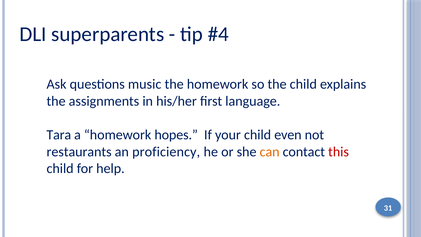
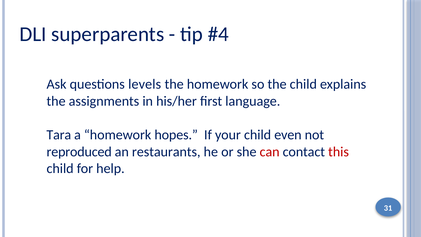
music: music -> levels (145, 84)
restaurants: restaurants -> reproduced (79, 152)
proficiency: proficiency -> restaurants (166, 152)
can colour: orange -> red (270, 152)
